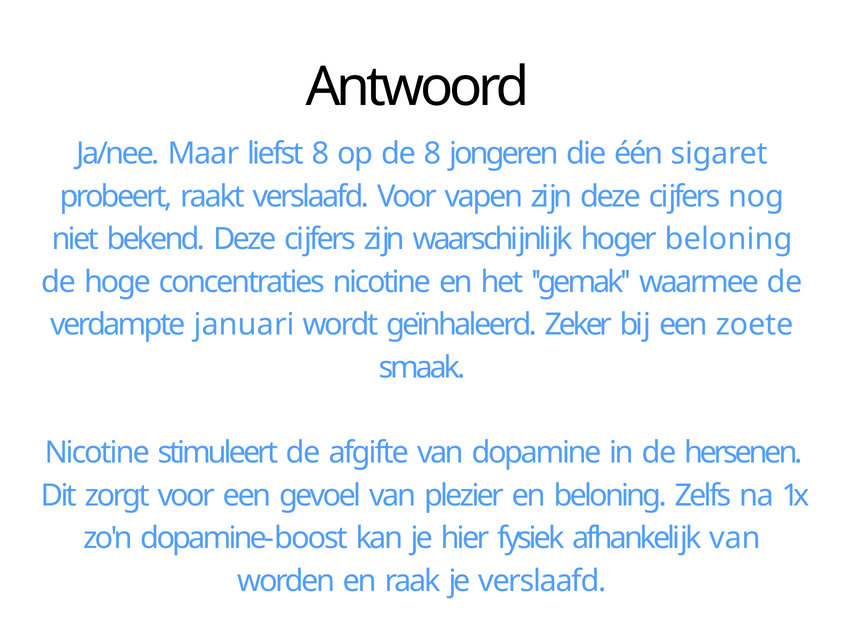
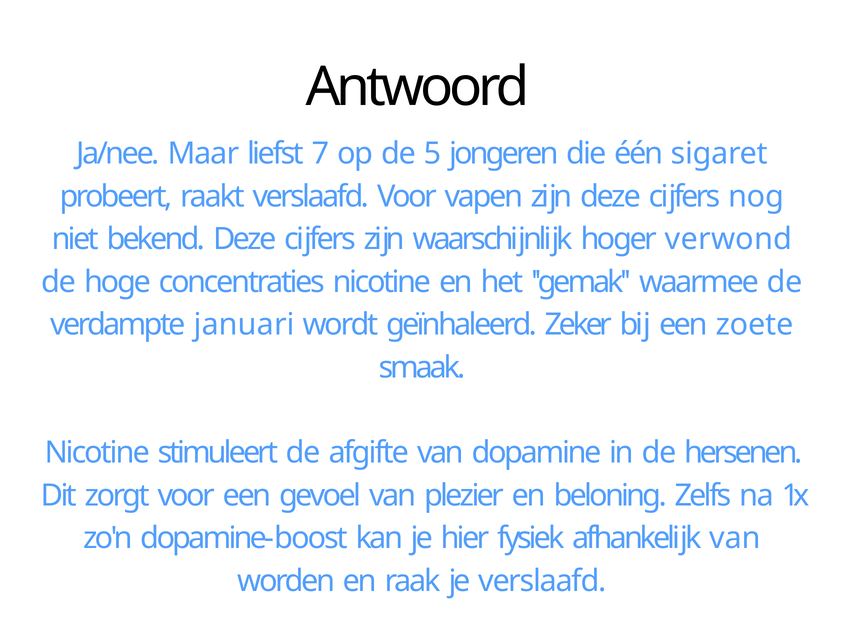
liefst 8: 8 -> 7 (321, 154)
de 8: 8 -> 5 (433, 154)
hoger beloning: beloning -> verwond (729, 239)
